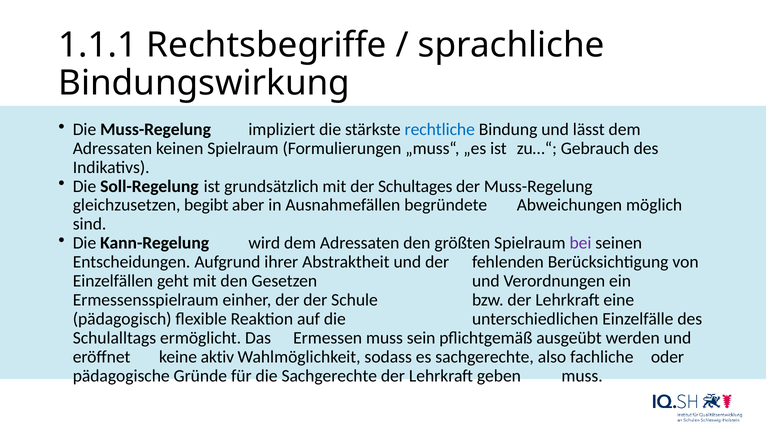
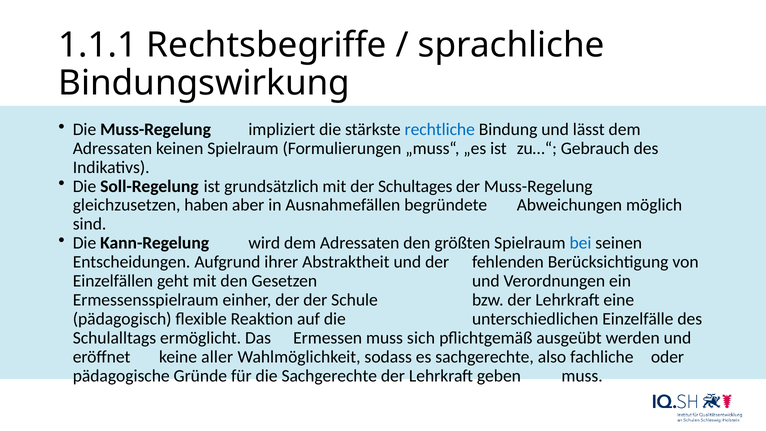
begibt: begibt -> haben (206, 205)
bei colour: purple -> blue (580, 243)
sein: sein -> sich (421, 338)
aktiv: aktiv -> aller (217, 357)
